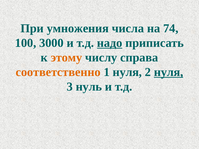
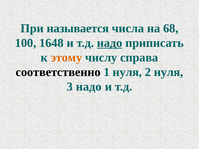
умножения: умножения -> называется (78, 28)
74: 74 -> 68 (171, 28)
3000: 3000 -> 1648 (51, 43)
соответственно colour: orange -> black (58, 72)
нуля underline: present -> none (169, 72)
3 нуль: нуль -> надо (89, 87)
